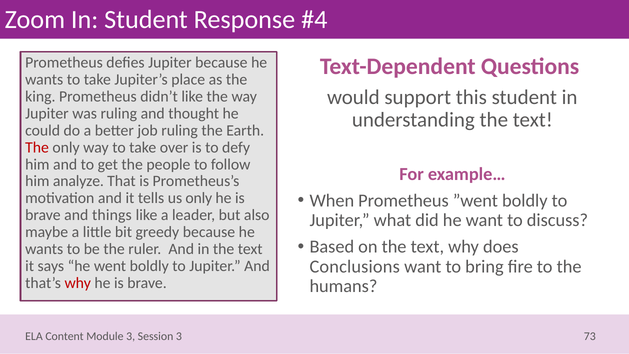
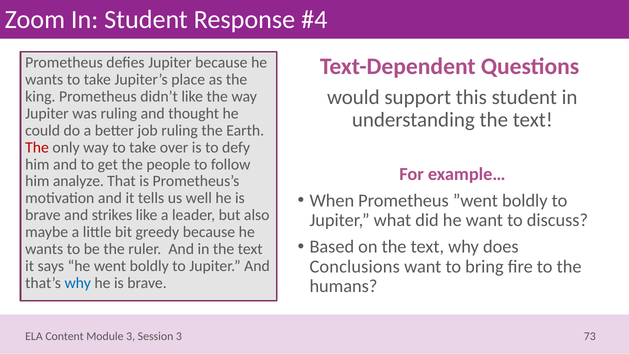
us only: only -> well (199, 198)
things: things -> strikes (112, 215)
why colour: red -> blue (78, 283)
